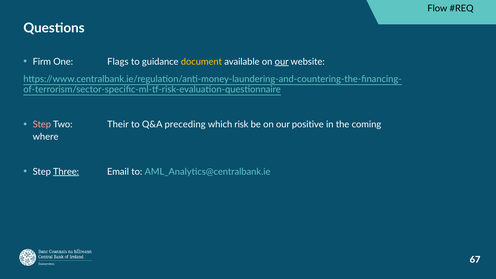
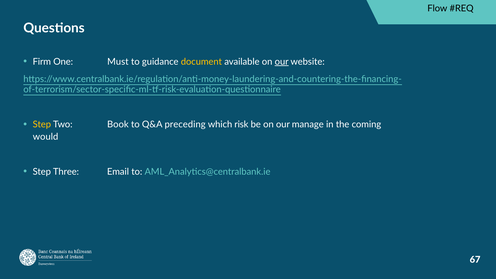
Flags: Flags -> Must (118, 62)
Step colour: pink -> yellow (42, 124)
Their: Their -> Book (118, 124)
positive: positive -> manage (308, 124)
where: where -> would (46, 137)
Three underline: present -> none (66, 172)
